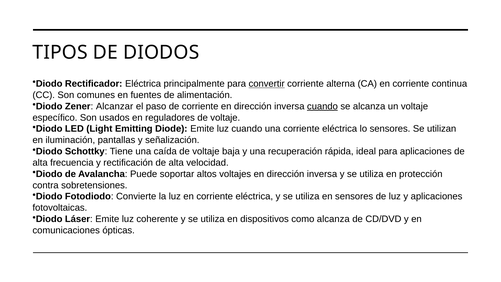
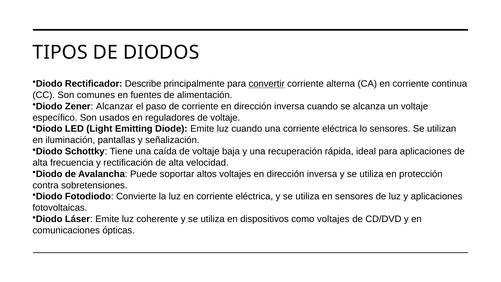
Rectificador Eléctrica: Eléctrica -> Describe (143, 84)
cuando underline: present -> none (322, 106)
como alcanza: alcanza -> voltajes (333, 219)
